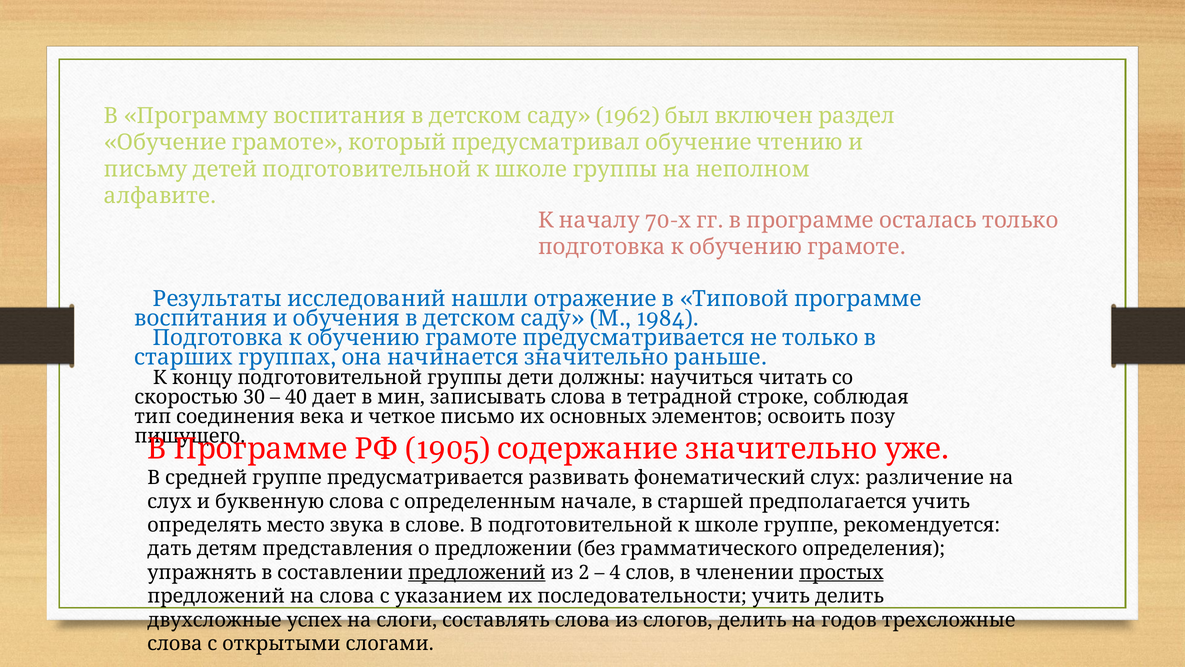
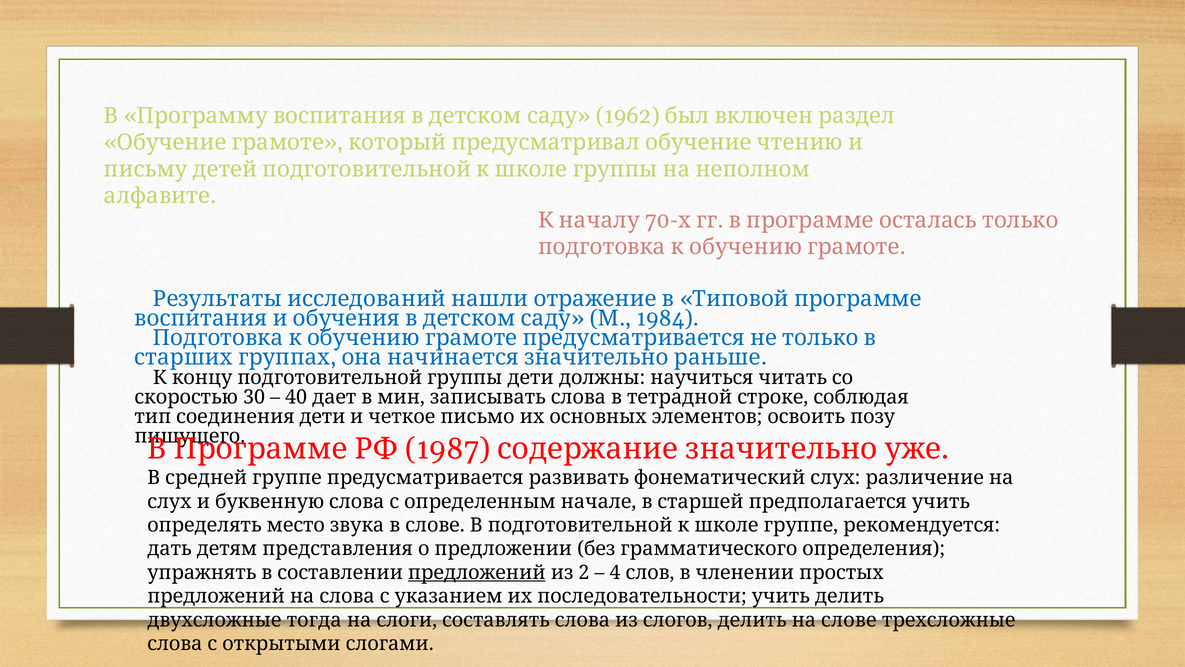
соединения века: века -> дети (322, 417)
1905: 1905 -> 1987 (448, 449)
простых underline: present -> none (841, 572)
успех: успех -> тогда (314, 620)
на годов: годов -> слове (849, 620)
